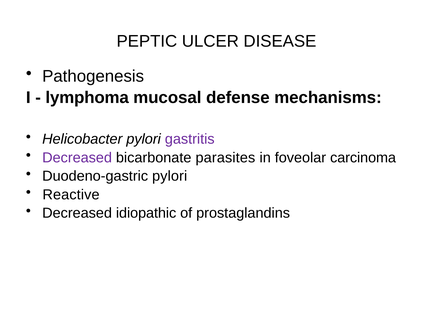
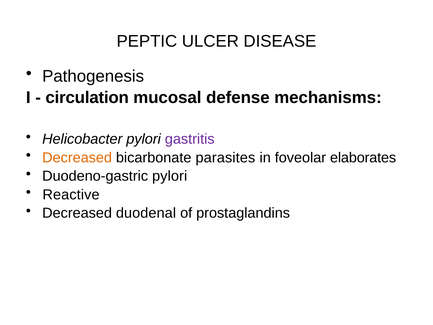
lymphoma: lymphoma -> circulation (87, 98)
Decreased colour: purple -> orange (77, 157)
carcinoma: carcinoma -> elaborates (363, 157)
idiopathic: idiopathic -> duodenal (146, 213)
